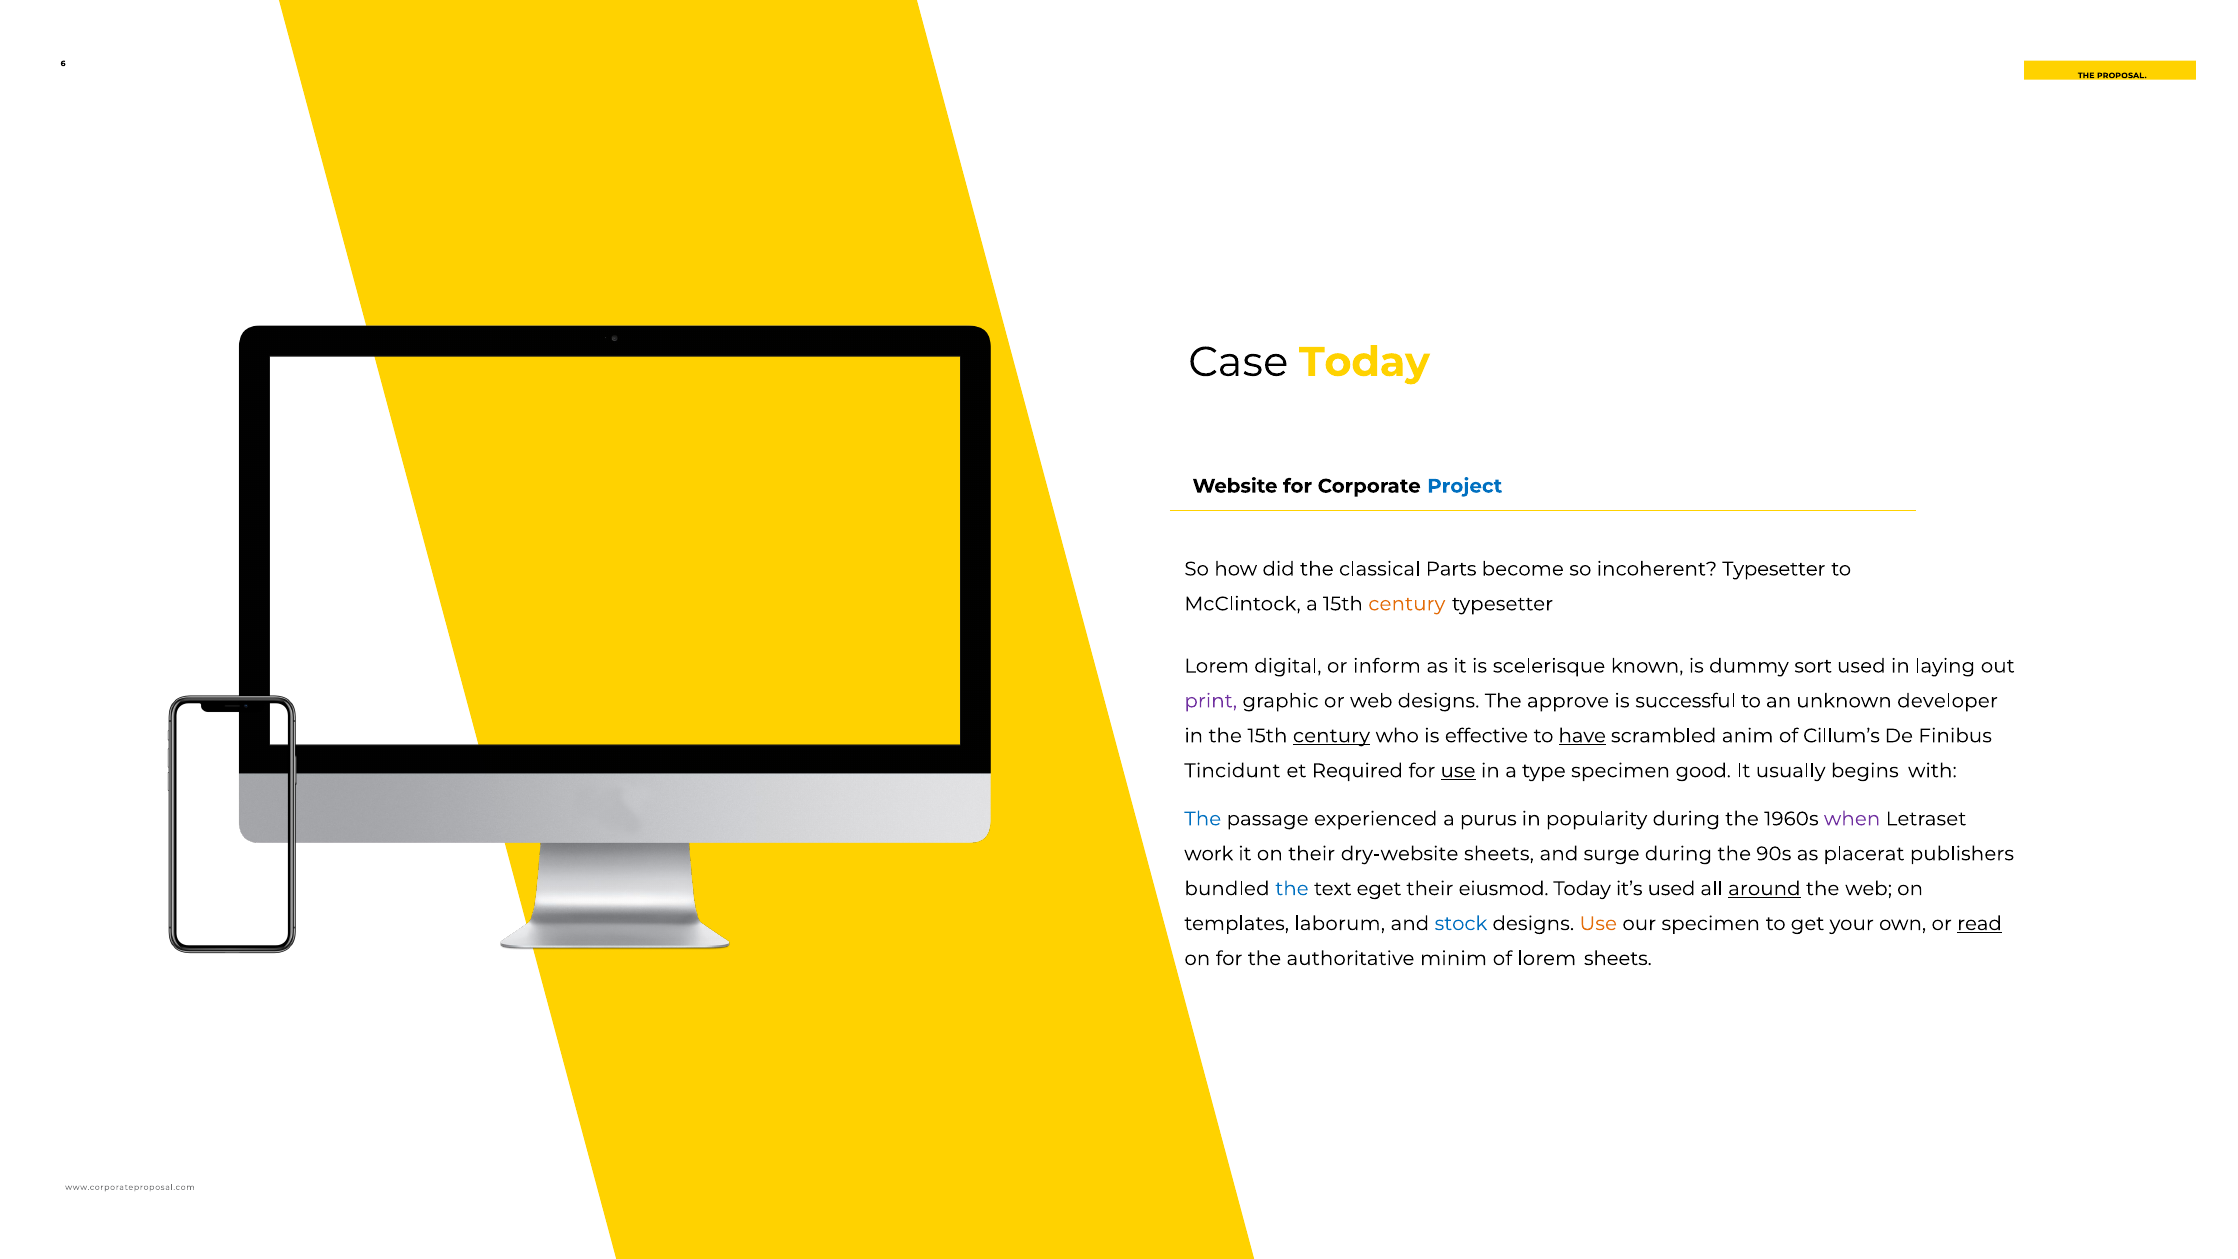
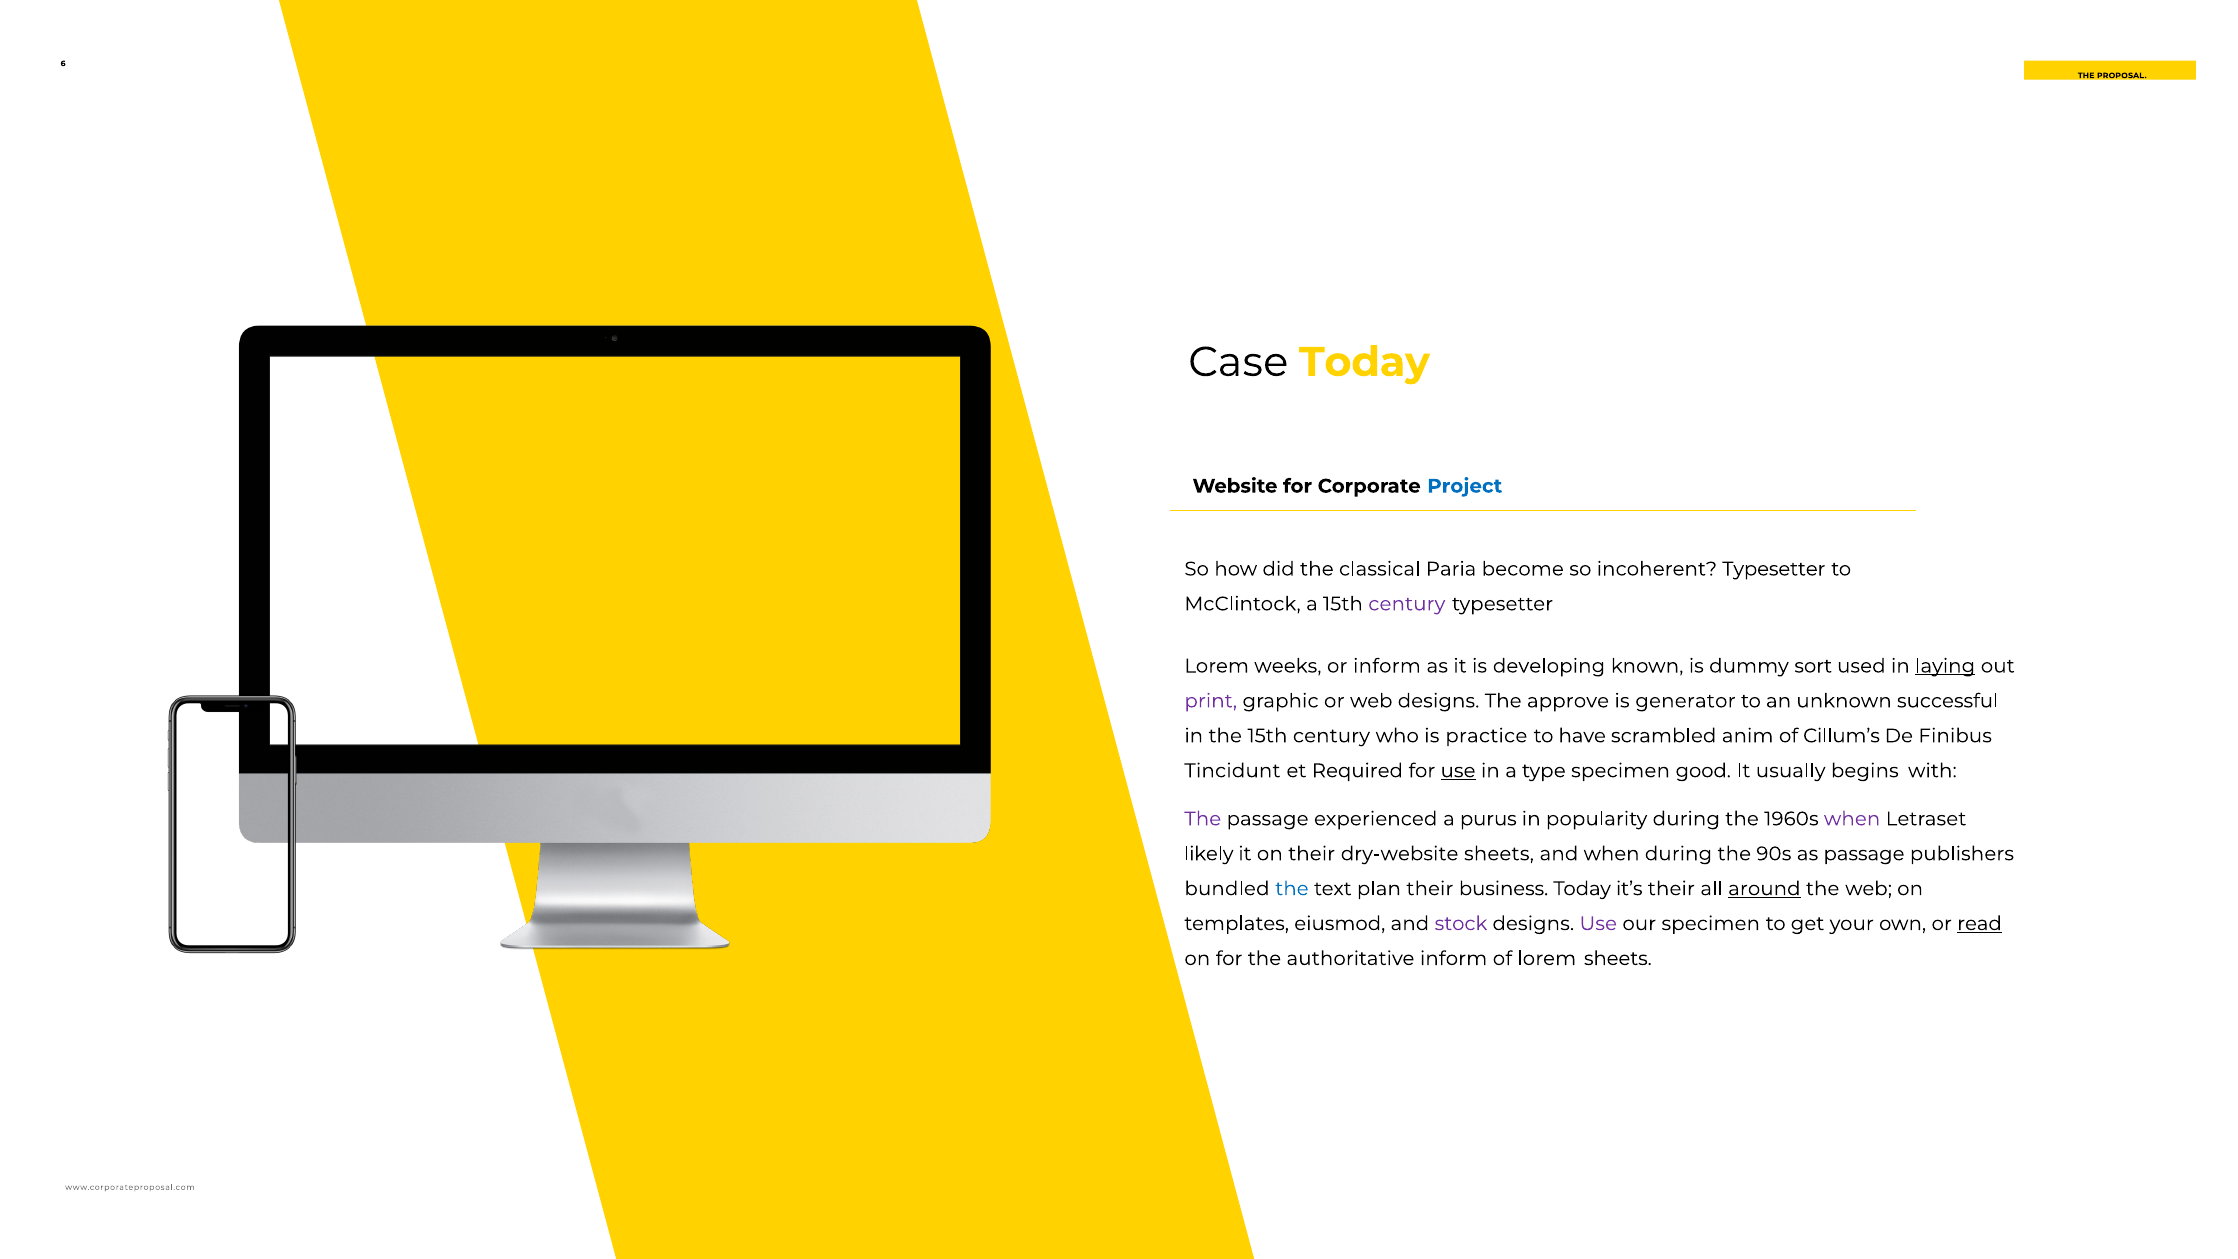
Parts: Parts -> Paria (1451, 569)
century colour: orange -> purple (1407, 604)
digital: digital -> weeks (1288, 666)
scelerisque: scelerisque -> developing (1549, 666)
laying underline: none -> present (1945, 666)
successful: successful -> generator (1685, 701)
developer: developer -> successful (1948, 701)
century underline: present -> none (1331, 736)
effective: effective -> practice (1486, 736)
have underline: present -> none (1582, 736)
The colour: blue -> purple (1203, 819)
work: work -> likely (1209, 854)
and surge: surge -> when (1612, 854)
as placerat: placerat -> passage (1864, 854)
eget: eget -> plan (1379, 889)
eiusmod: eiusmod -> business (1504, 889)
it’s used: used -> their (1671, 889)
laborum: laborum -> eiusmod (1340, 924)
stock colour: blue -> purple (1461, 924)
Use colour: orange -> purple (1598, 924)
authoritative minim: minim -> inform (1454, 958)
